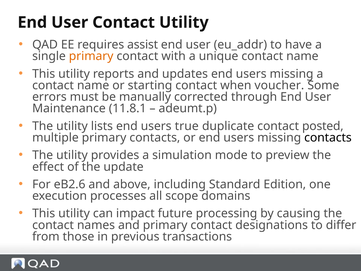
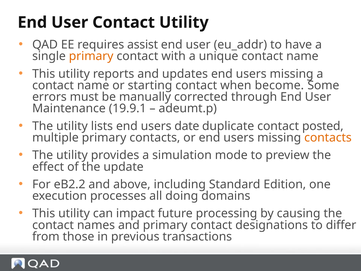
voucher: voucher -> become (279, 85)
11.8.1: 11.8.1 -> 19.9.1 (128, 108)
true: true -> date (187, 126)
contacts colour: black -> orange (328, 138)
eB2.6: eB2.6 -> eB2.2 (70, 184)
scope: scope -> doing (182, 196)
